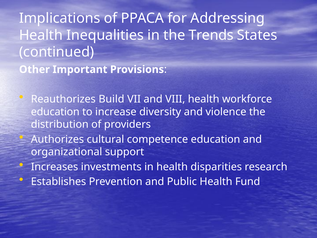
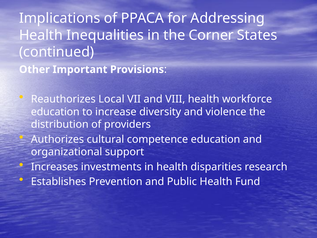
Trends: Trends -> Corner (211, 35)
Build: Build -> Local (111, 99)
